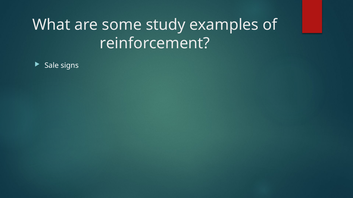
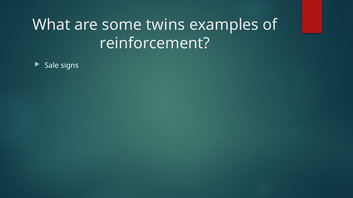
study: study -> twins (166, 25)
